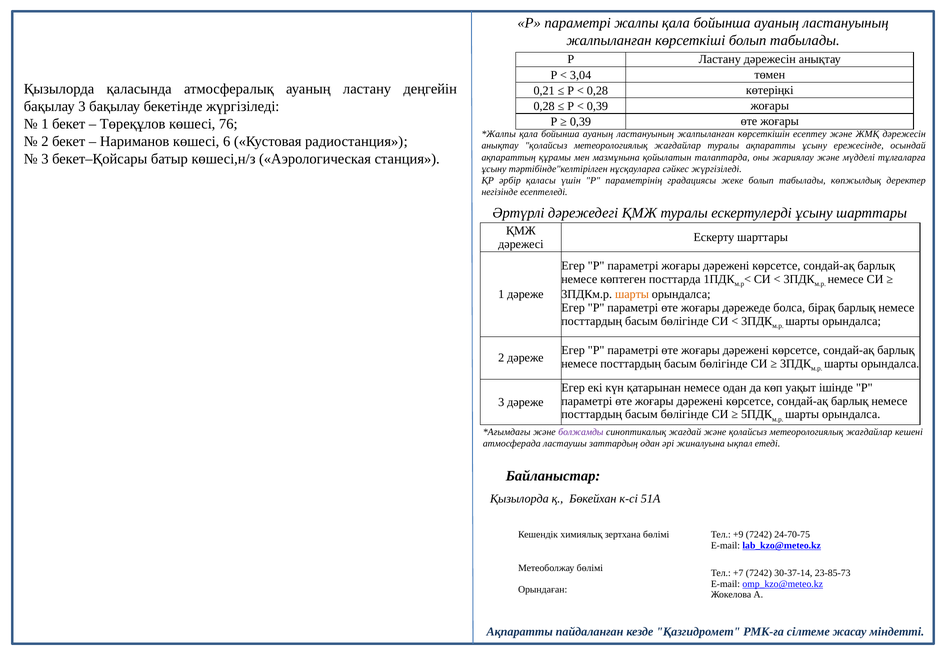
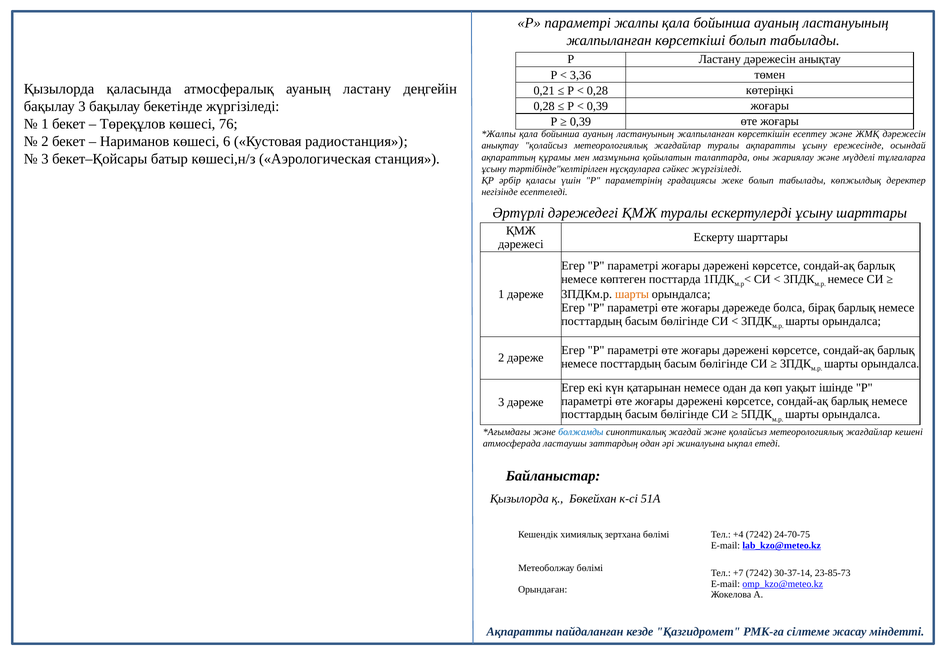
3,04: 3,04 -> 3,36 (581, 75)
болжамды colour: purple -> blue (581, 432)
+9: +9 -> +4 (738, 535)
